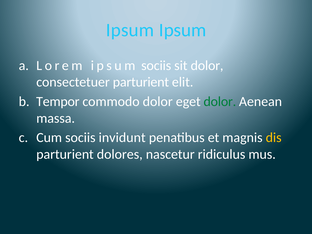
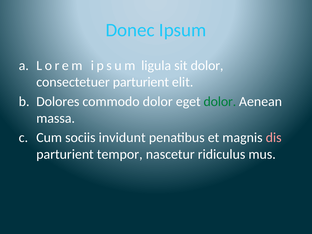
Ipsum: Ipsum -> Donec (130, 30)
ipsum sociis: sociis -> ligula (156, 65)
Tempor: Tempor -> Dolores (58, 102)
dis colour: yellow -> pink (274, 138)
dolores: dolores -> tempor (120, 154)
